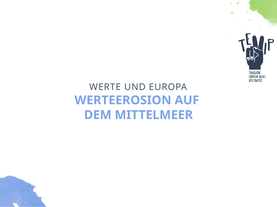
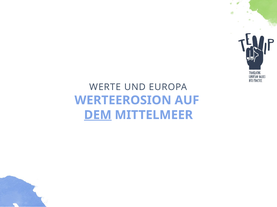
DEM underline: none -> present (98, 115)
